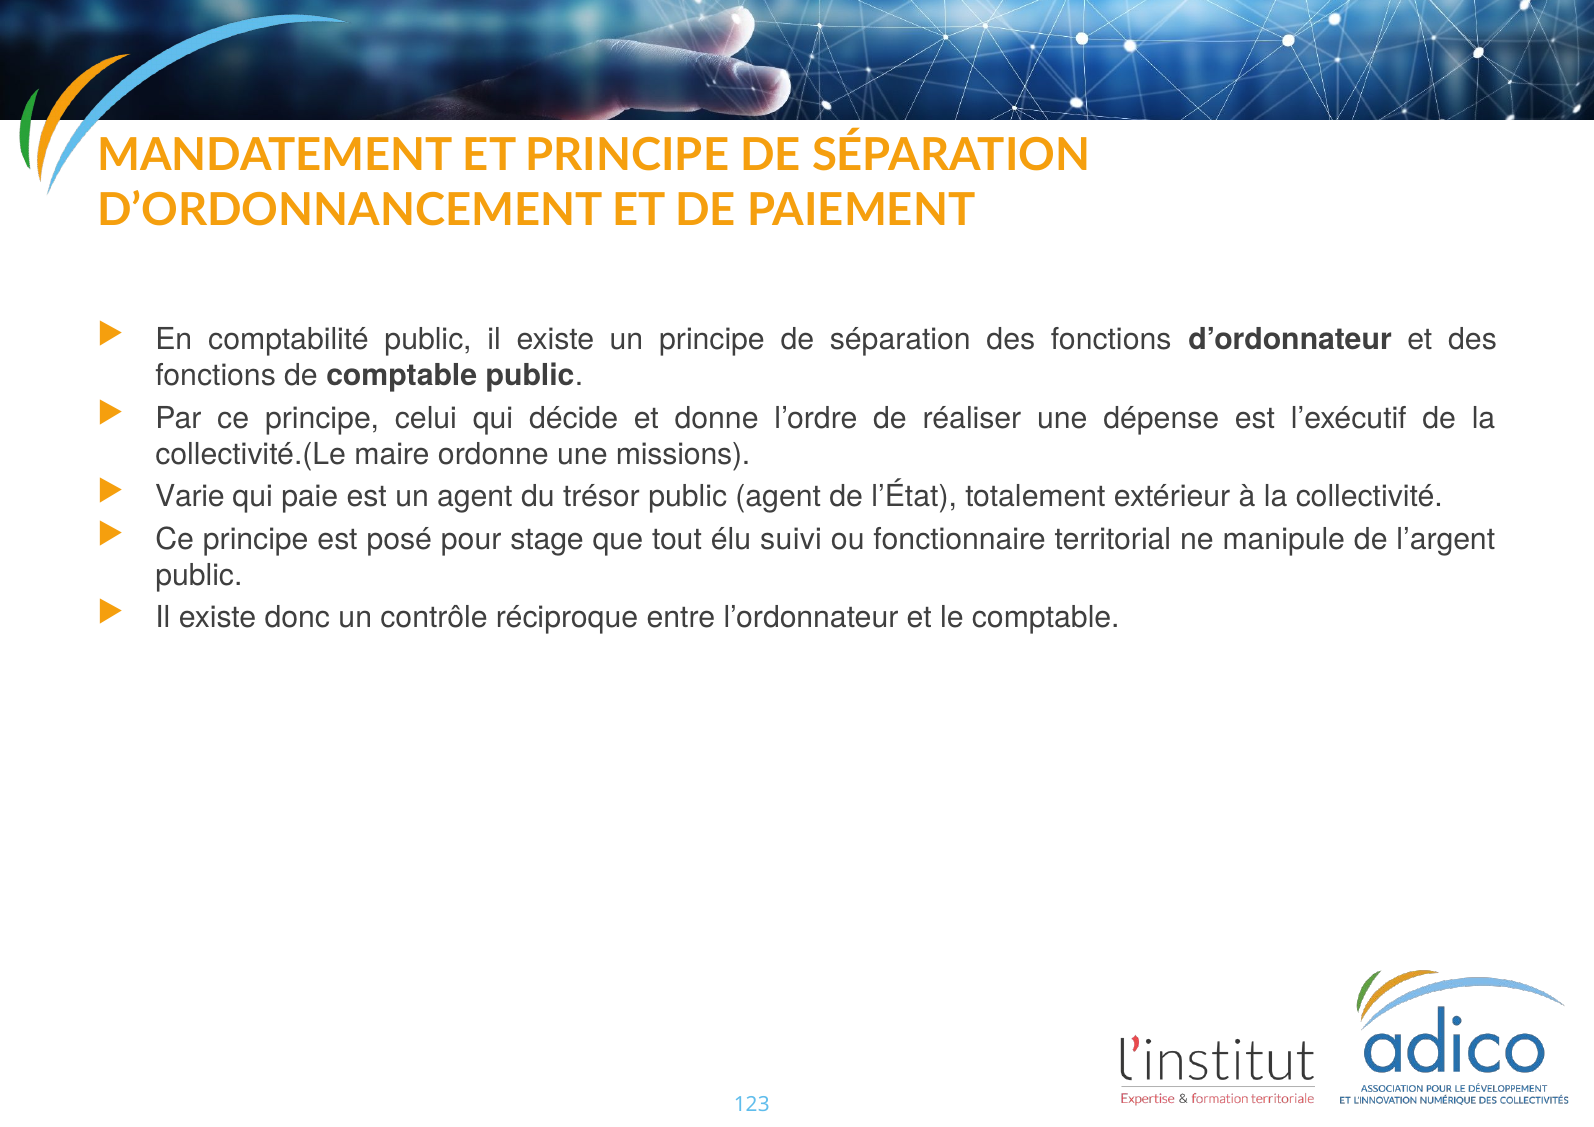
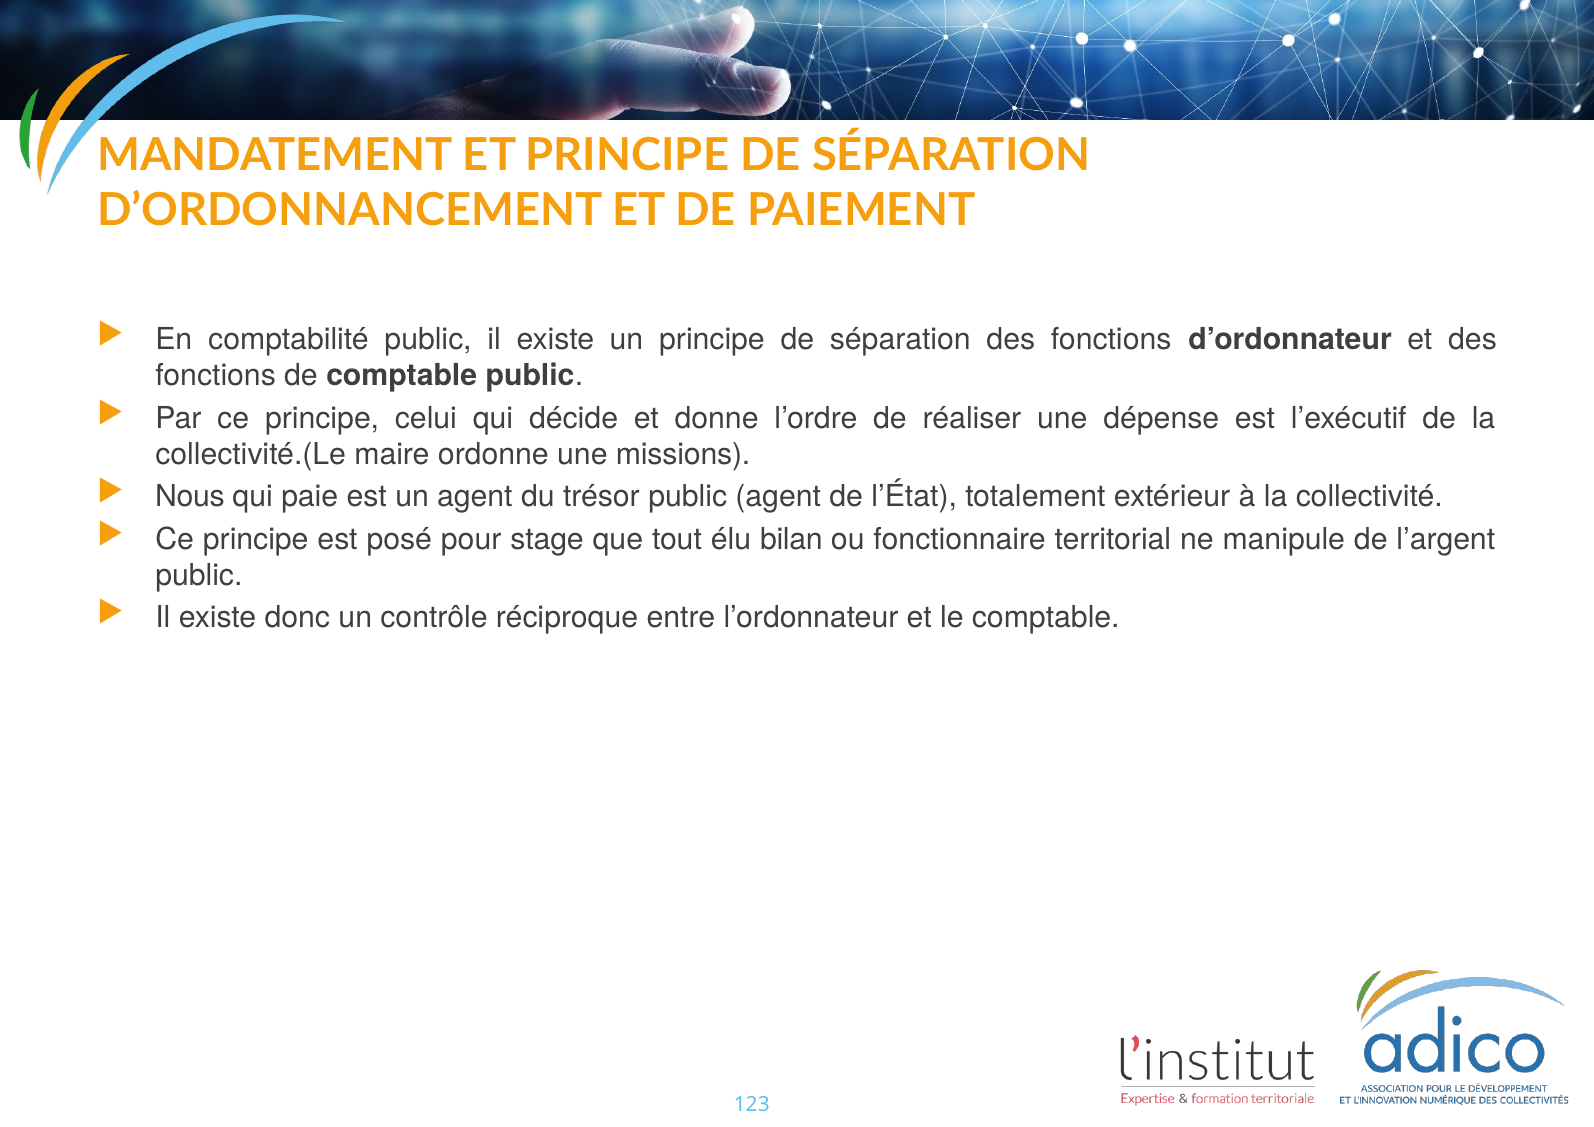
Varie: Varie -> Nous (190, 497)
suivi: suivi -> bilan (791, 539)
